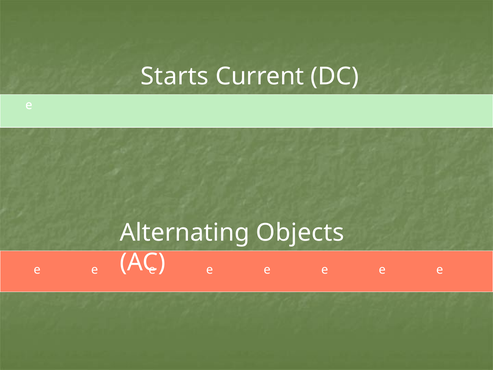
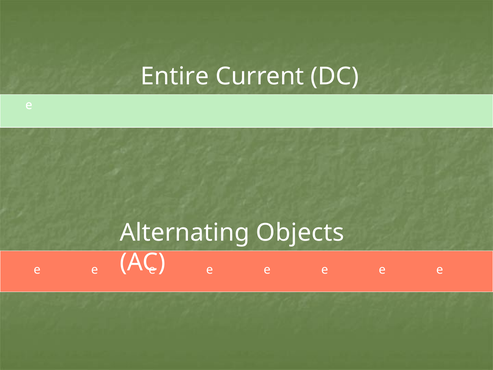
Starts: Starts -> Entire (175, 76)
